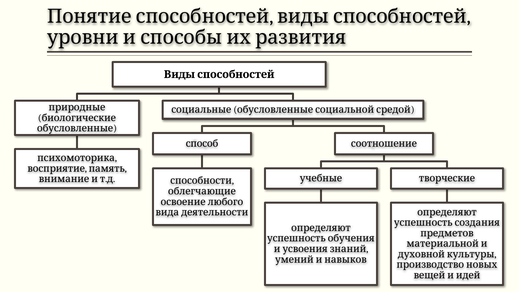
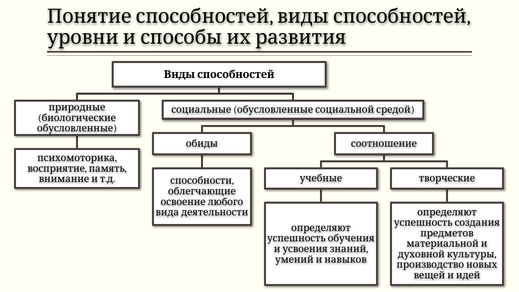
способ: способ -> обиды (202, 143)
